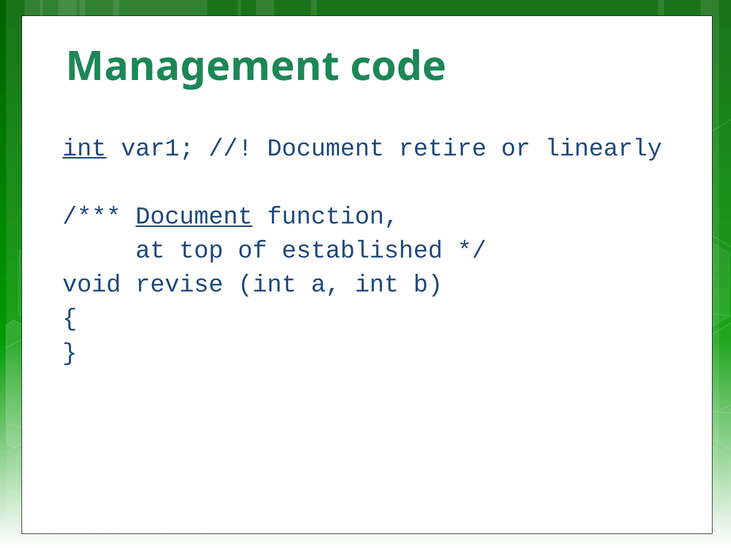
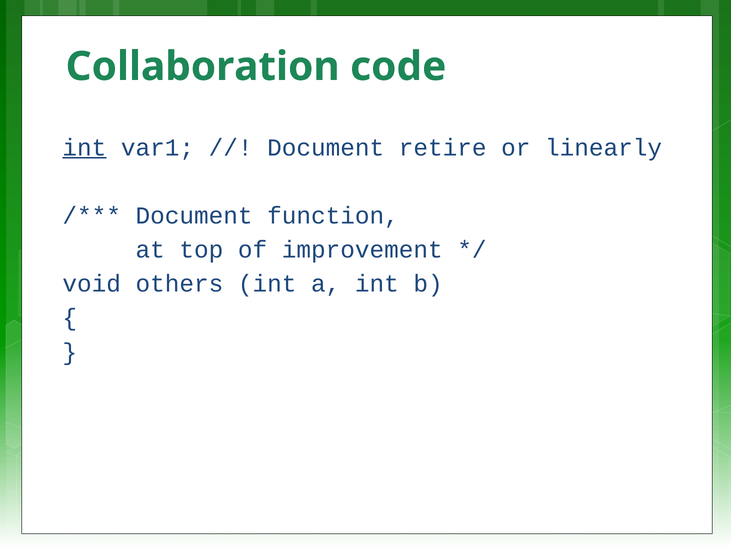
Management: Management -> Collaboration (203, 67)
Document underline: present -> none (194, 216)
established: established -> improvement (362, 250)
revise: revise -> others (179, 284)
